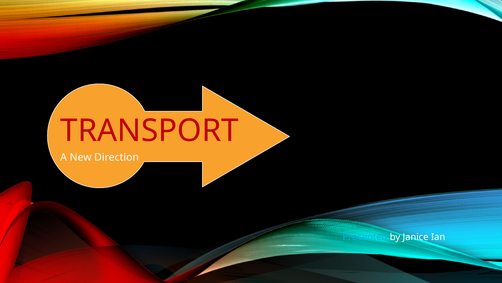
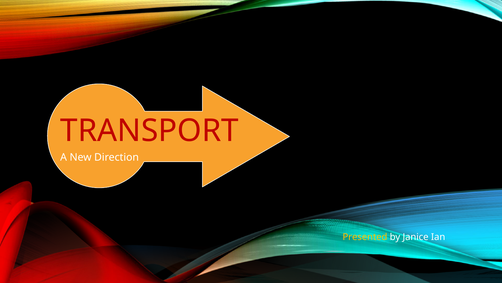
Presented colour: light blue -> yellow (365, 237)
